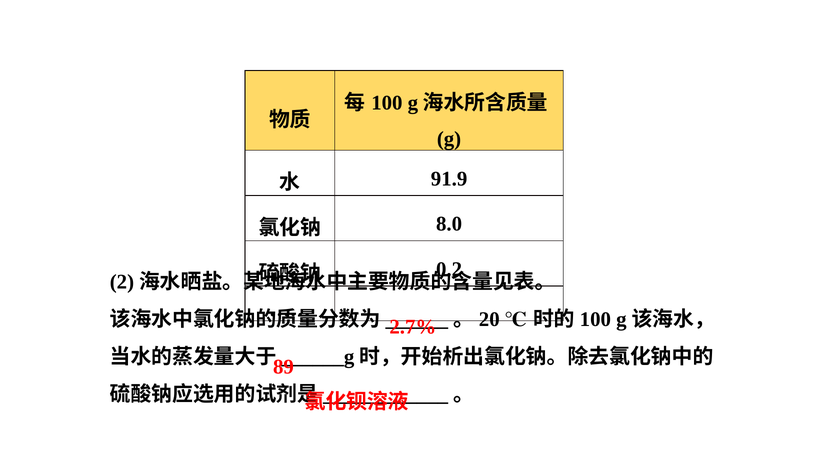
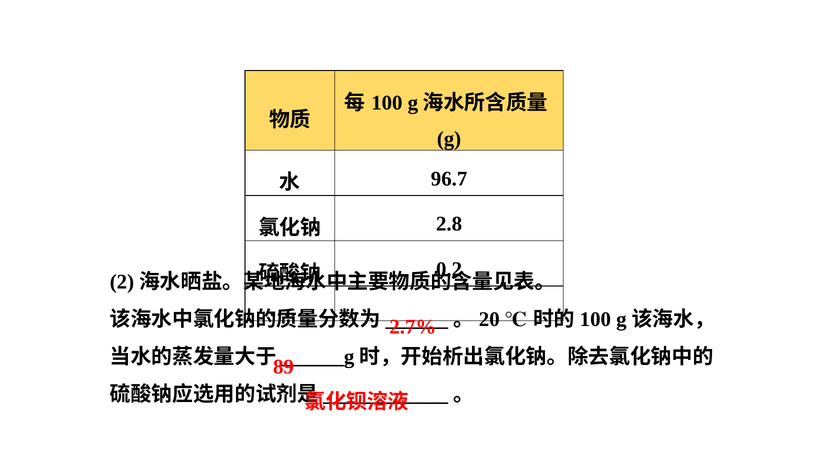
91.9: 91.9 -> 96.7 (449, 179)
8.0: 8.0 -> 2.8 (449, 224)
